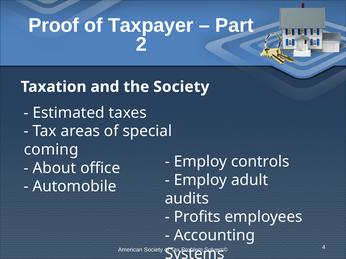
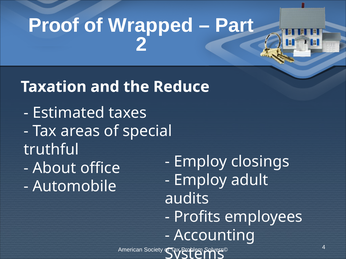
Taxpayer: Taxpayer -> Wrapped (151, 26)
the Society: Society -> Reduce (181, 87)
coming: coming -> truthful (51, 150)
controls: controls -> closings (260, 162)
